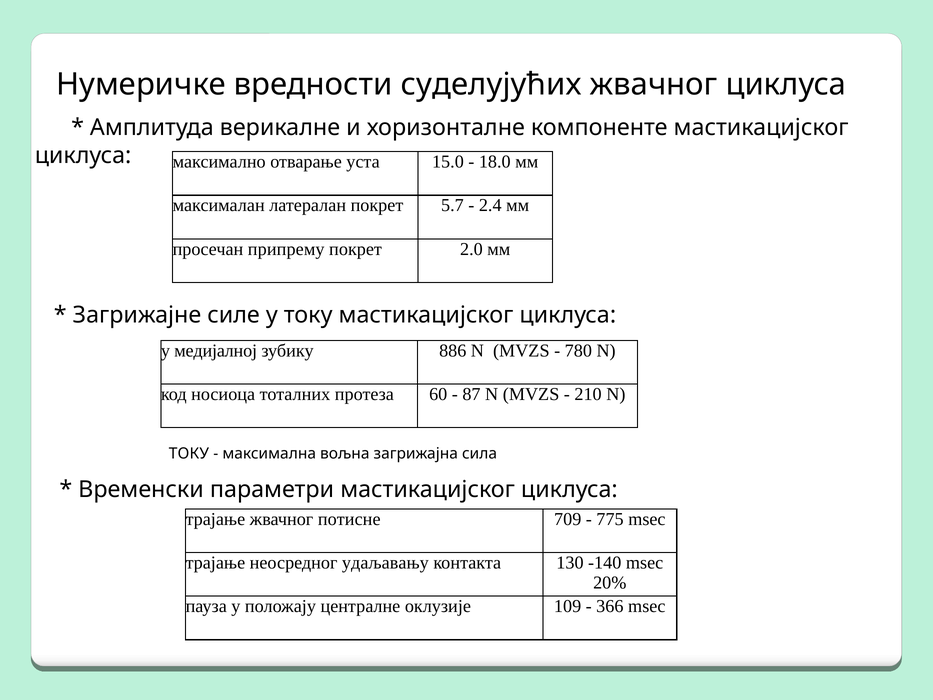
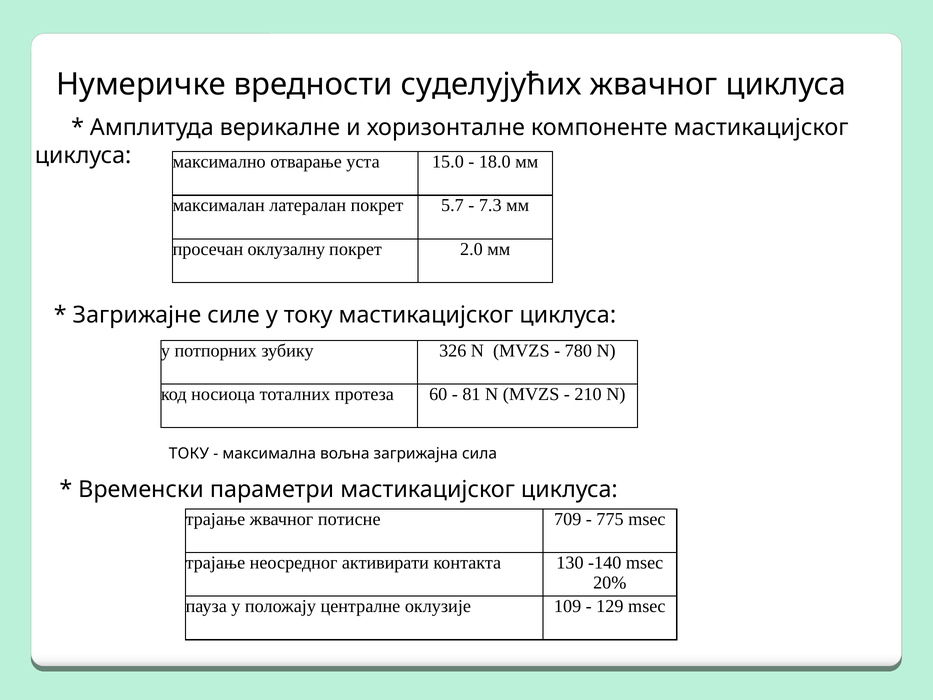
2.4: 2.4 -> 7.3 (490, 205)
припрему: припрему -> оклузалну (286, 249)
медијалној: медијалној -> потпорних (216, 350)
886: 886 -> 326 (453, 350)
87: 87 -> 81 (471, 394)
удаљавању: удаљавању -> активирати (385, 563)
366: 366 -> 129 (610, 606)
